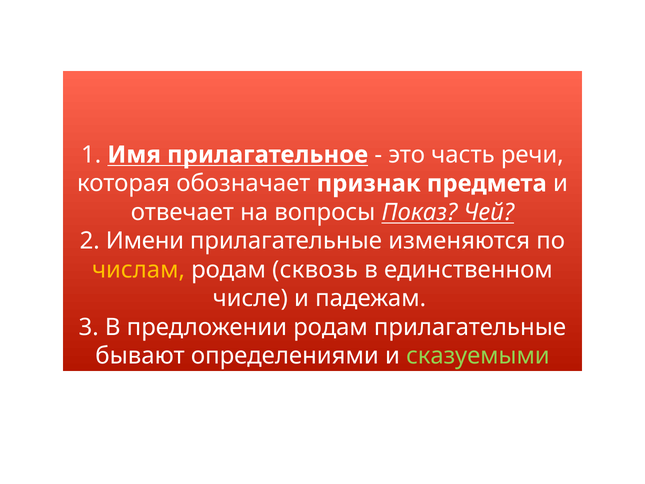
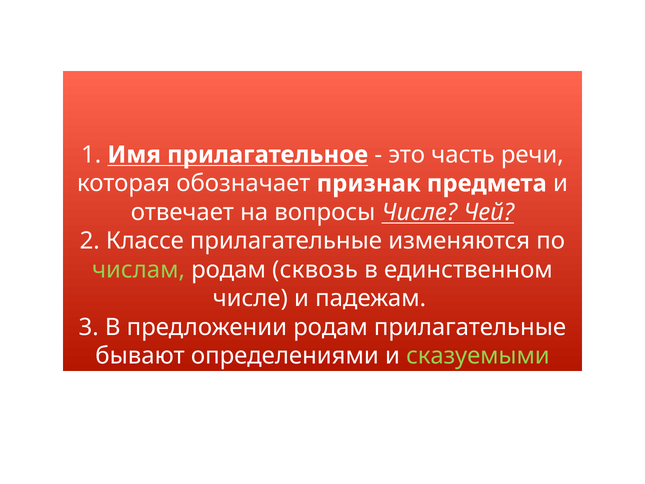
вопросы Показ: Показ -> Числе (419, 212)
Имени: Имени -> Классе (145, 241)
числам colour: yellow -> light green (138, 270)
